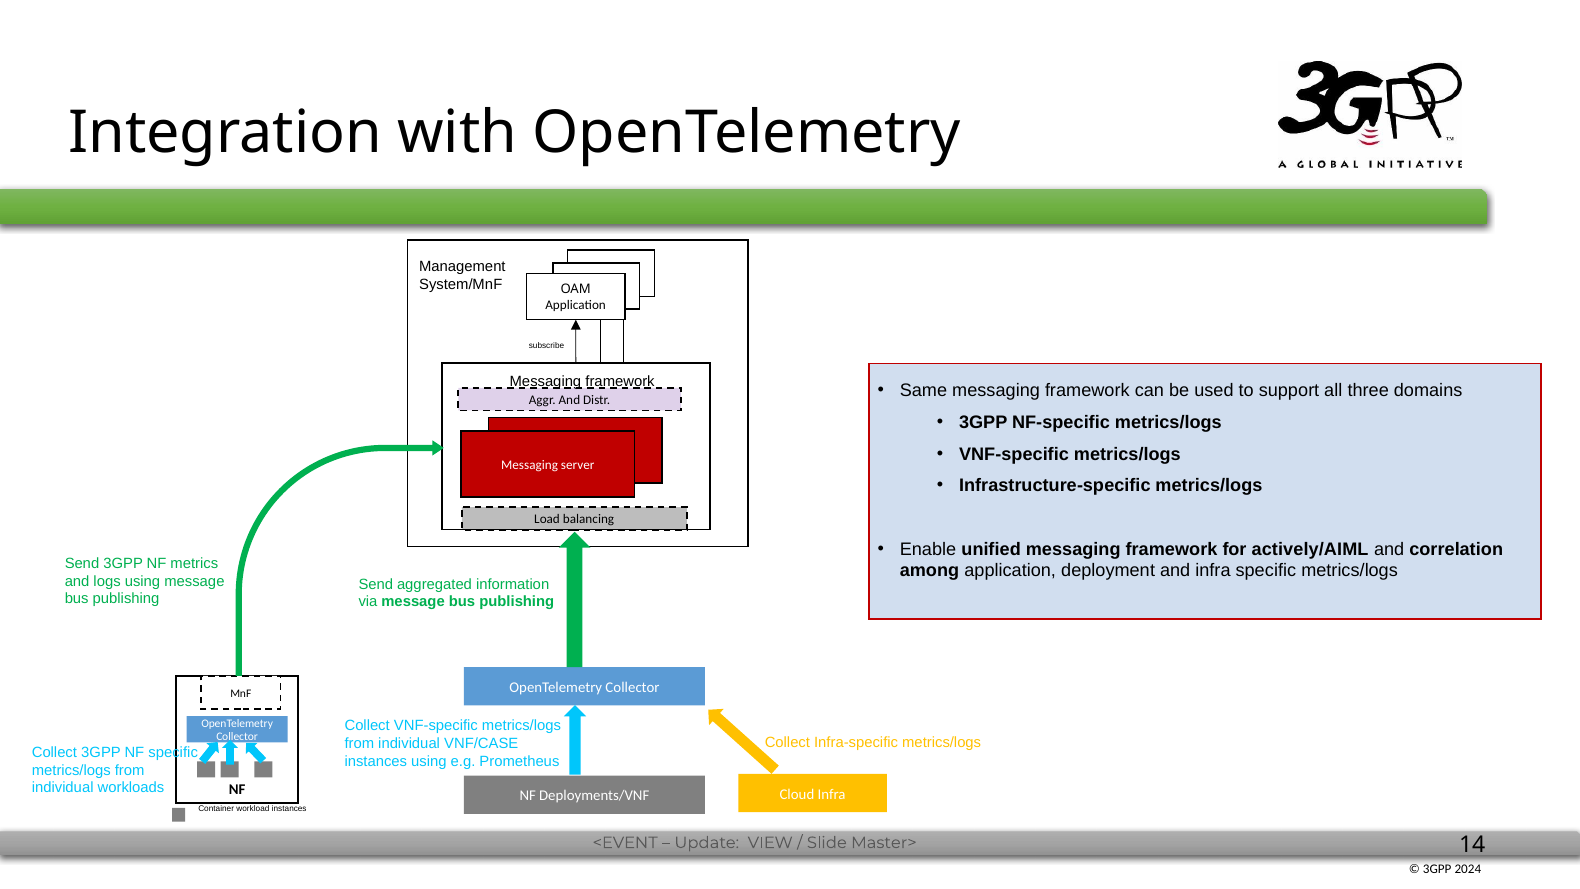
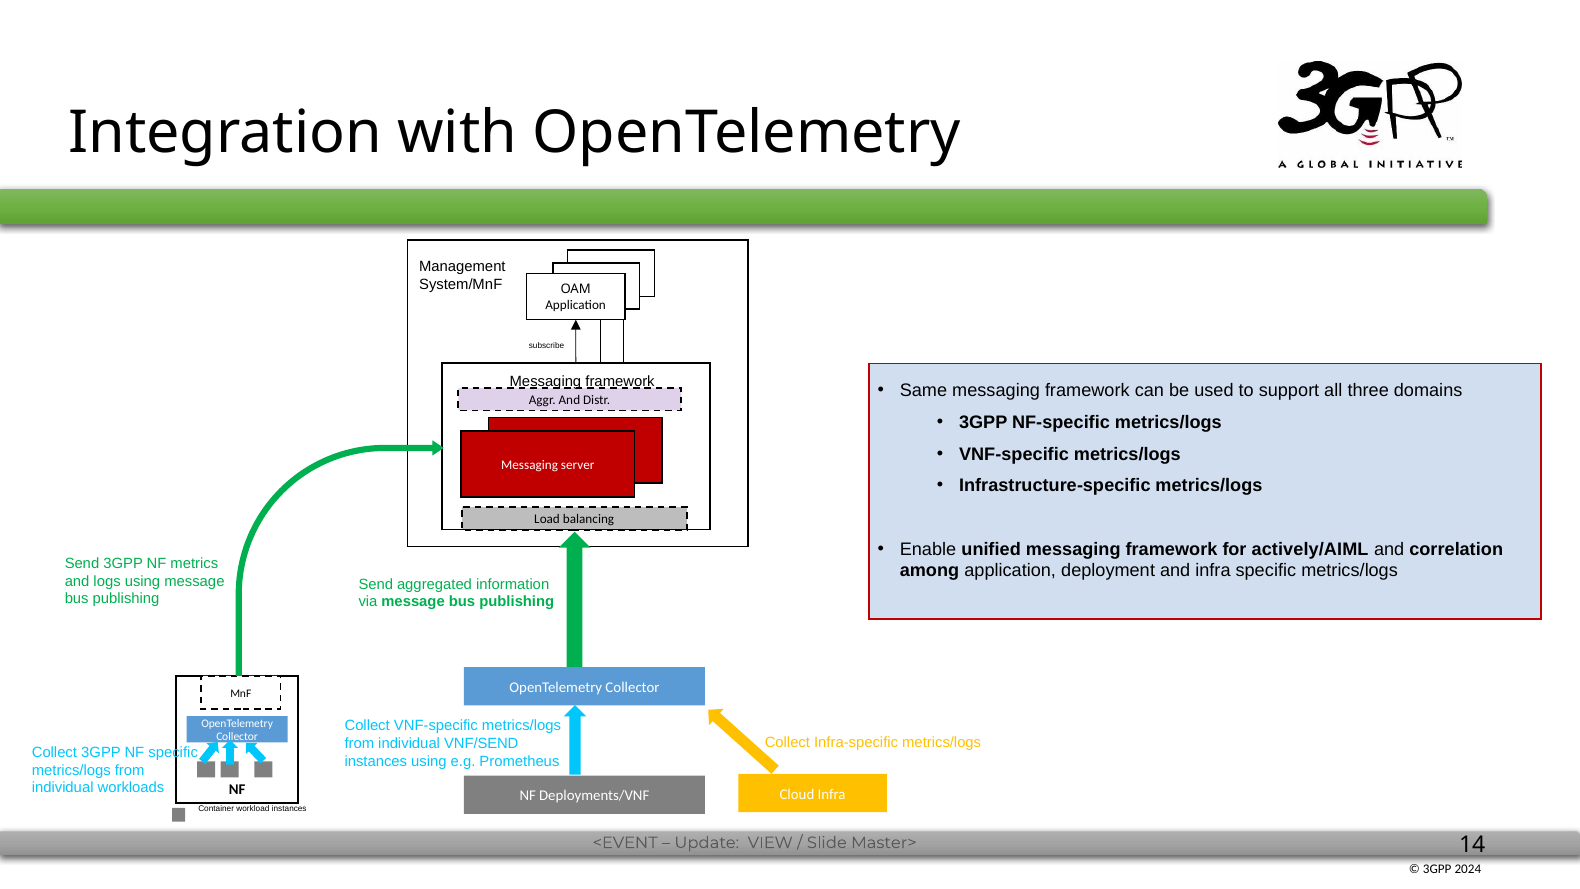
VNF/CASE: VNF/CASE -> VNF/SEND (481, 743)
